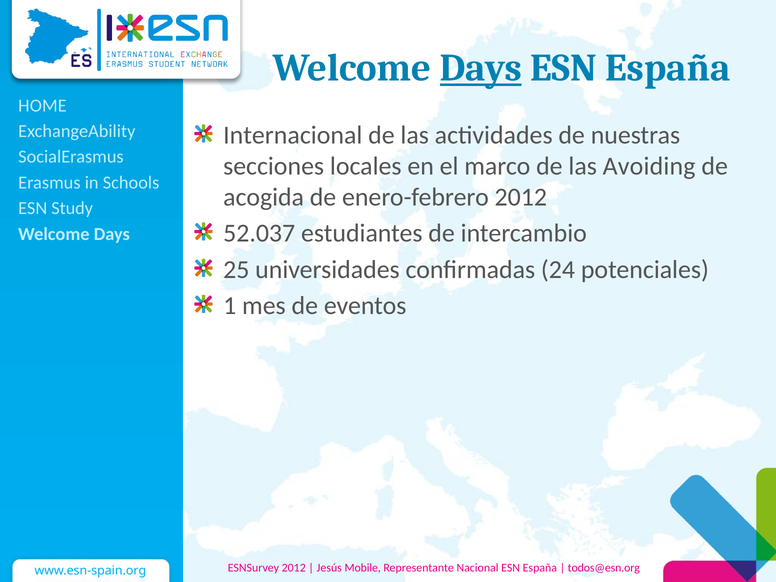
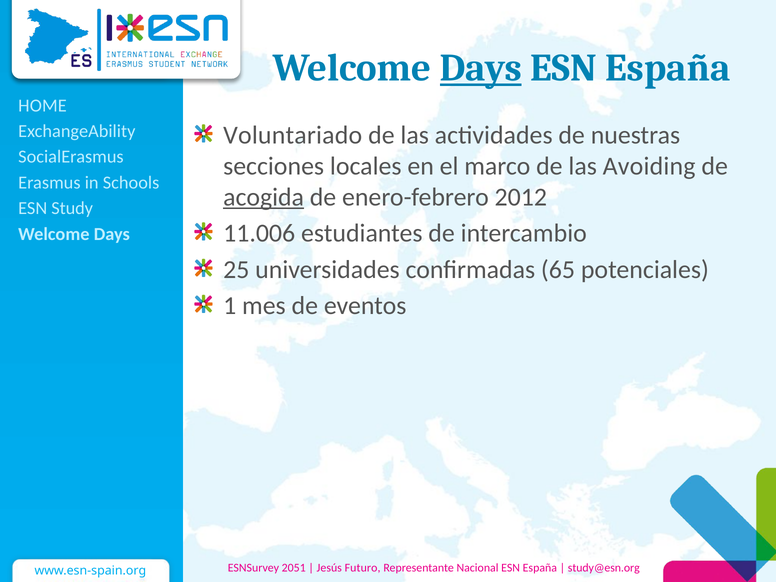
Internacional: Internacional -> Voluntariado (293, 135)
acogida underline: none -> present (264, 197)
52.037: 52.037 -> 11.006 (259, 233)
24: 24 -> 65 (558, 269)
ESNSurvey 2012: 2012 -> 2051 (294, 568)
Mobile: Mobile -> Futuro (363, 568)
todos@esn.org: todos@esn.org -> study@esn.org (604, 568)
